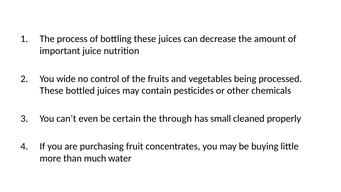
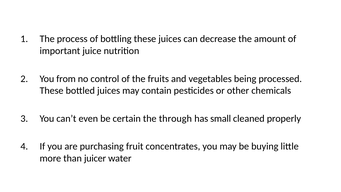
wide: wide -> from (66, 79)
much: much -> juicer (95, 158)
